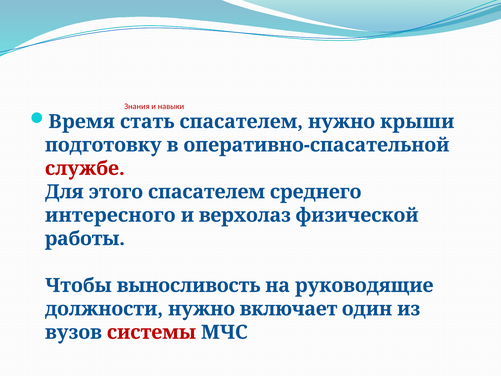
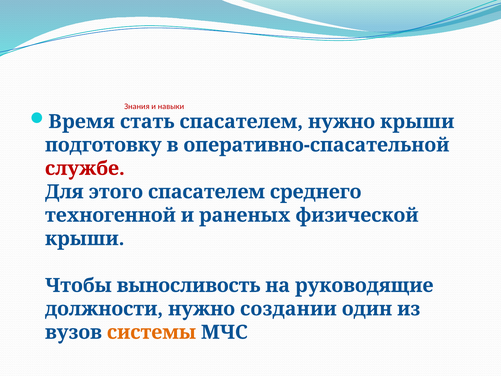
интересного: интересного -> техногенной (110, 215)
верхолаз: верхолаз -> раненых (245, 215)
работы: работы -> крыши (85, 239)
включает: включает -> создании (288, 309)
системы colour: red -> orange (151, 332)
